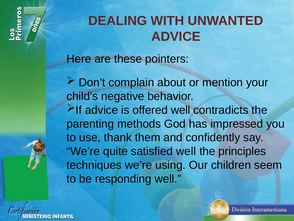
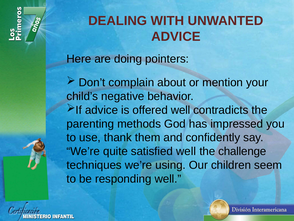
these: these -> doing (128, 59)
principles: principles -> challenge (242, 151)
